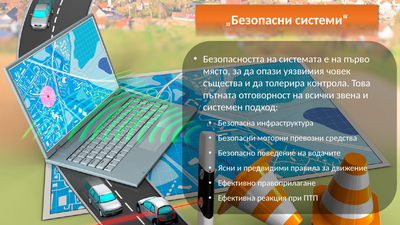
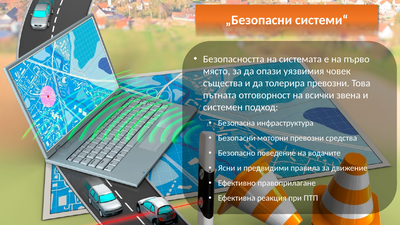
толерира контрола: контрола -> превозни (328, 83)
